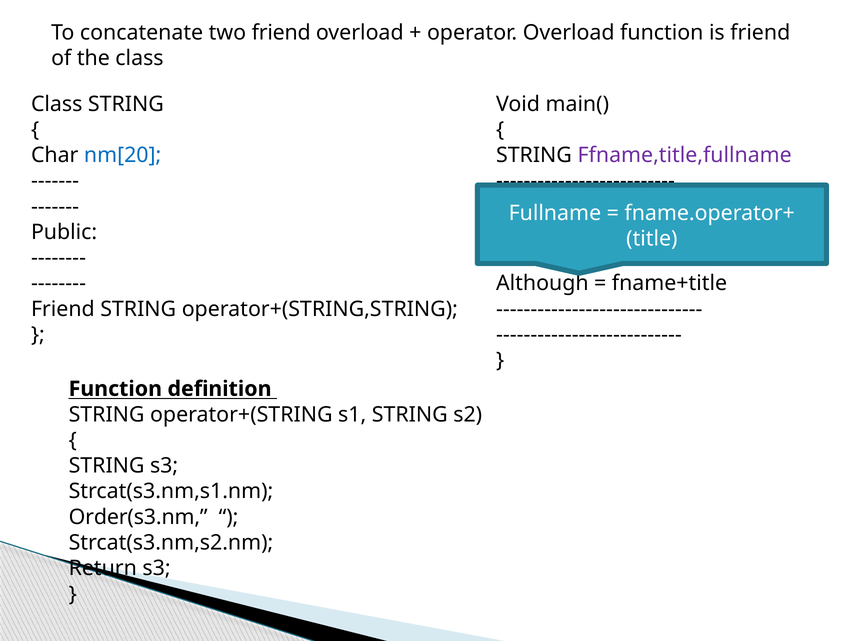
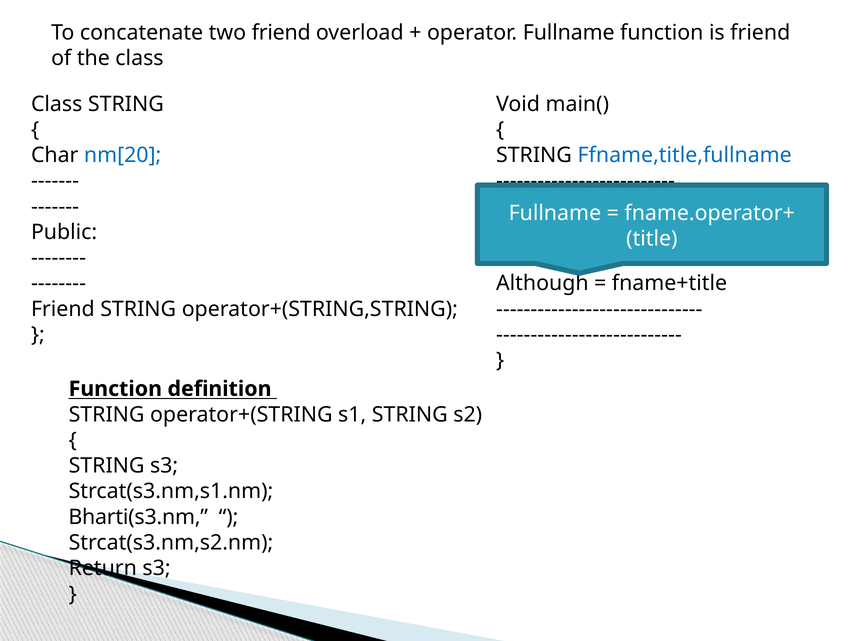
operator Overload: Overload -> Fullname (569, 33)
Ffname,title,fullname colour: purple -> blue (685, 155)
Order(s3.nm: Order(s3.nm -> Bharti(s3.nm (138, 517)
